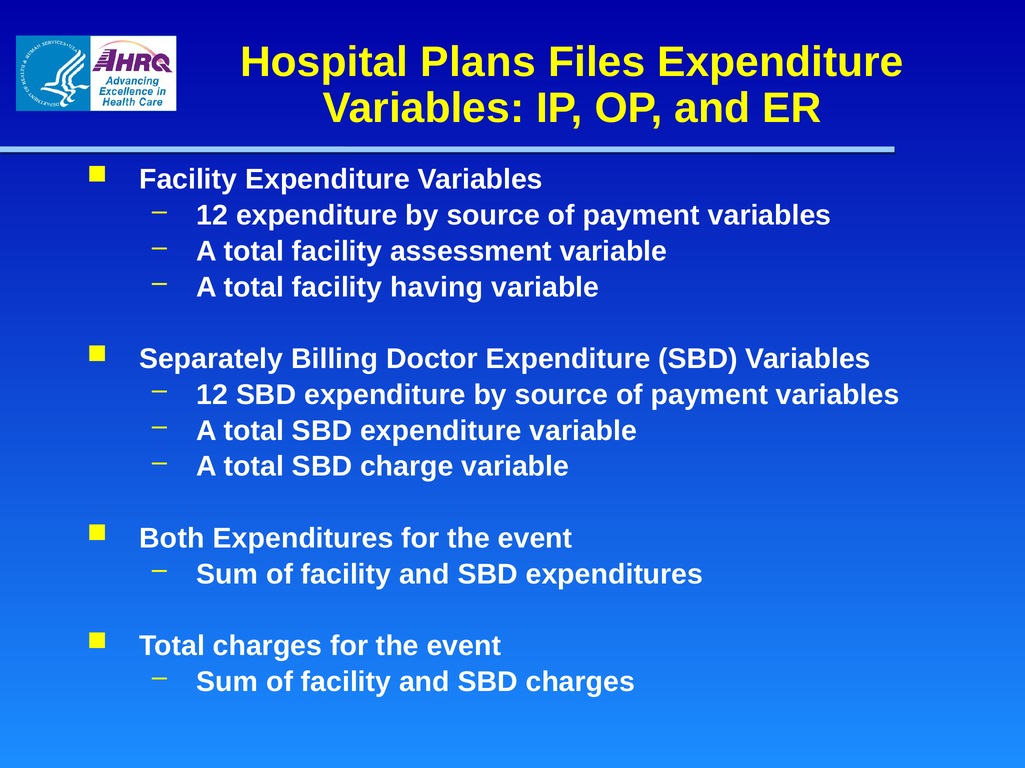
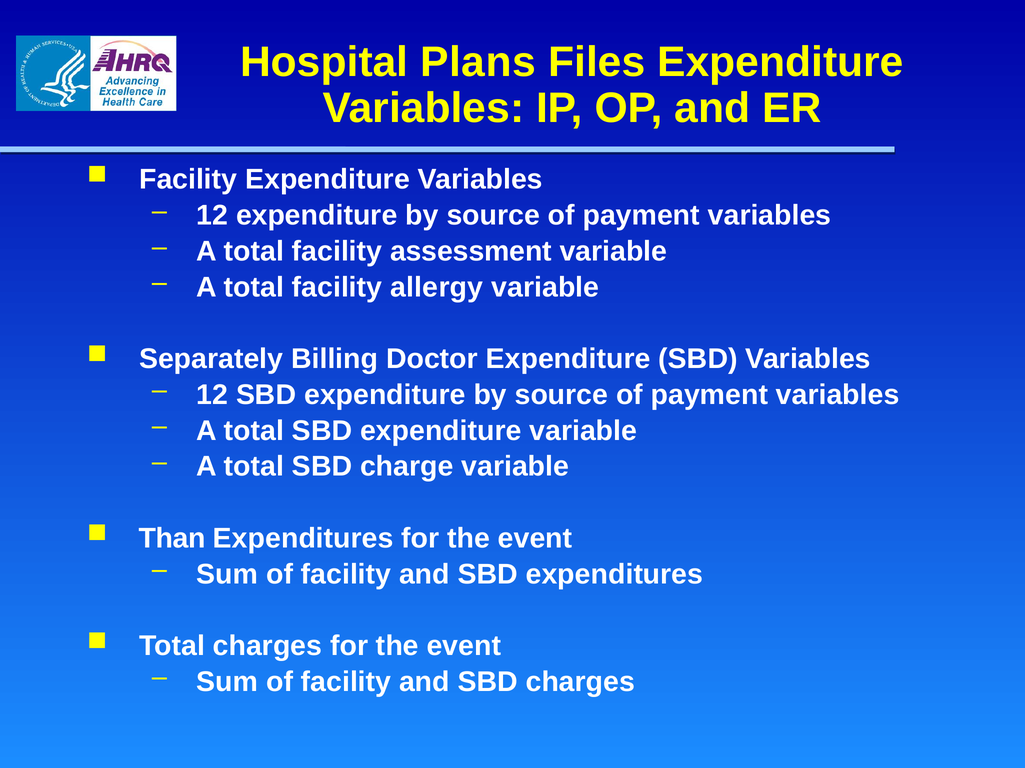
having: having -> allergy (437, 287)
Both: Both -> Than (172, 539)
